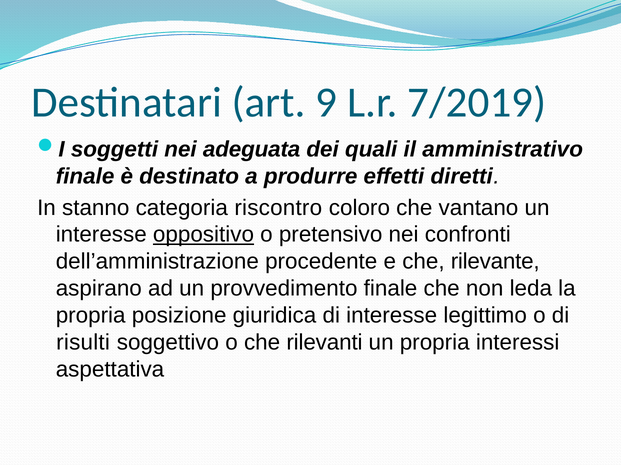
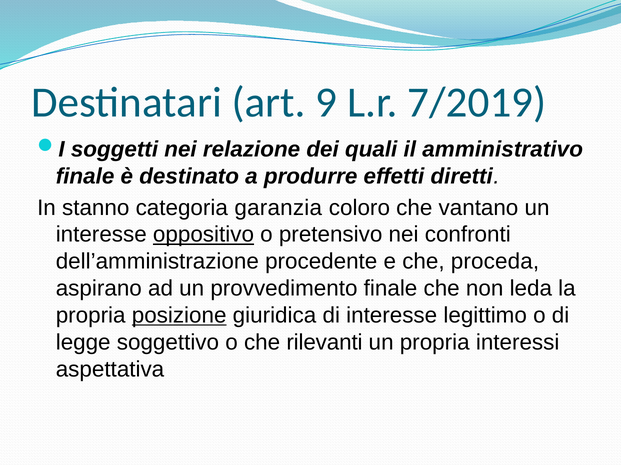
adeguata: adeguata -> relazione (252, 150)
riscontro: riscontro -> garanzia (278, 208)
rilevante: rilevante -> proceda (495, 262)
posizione underline: none -> present (179, 316)
risulti: risulti -> legge (83, 343)
